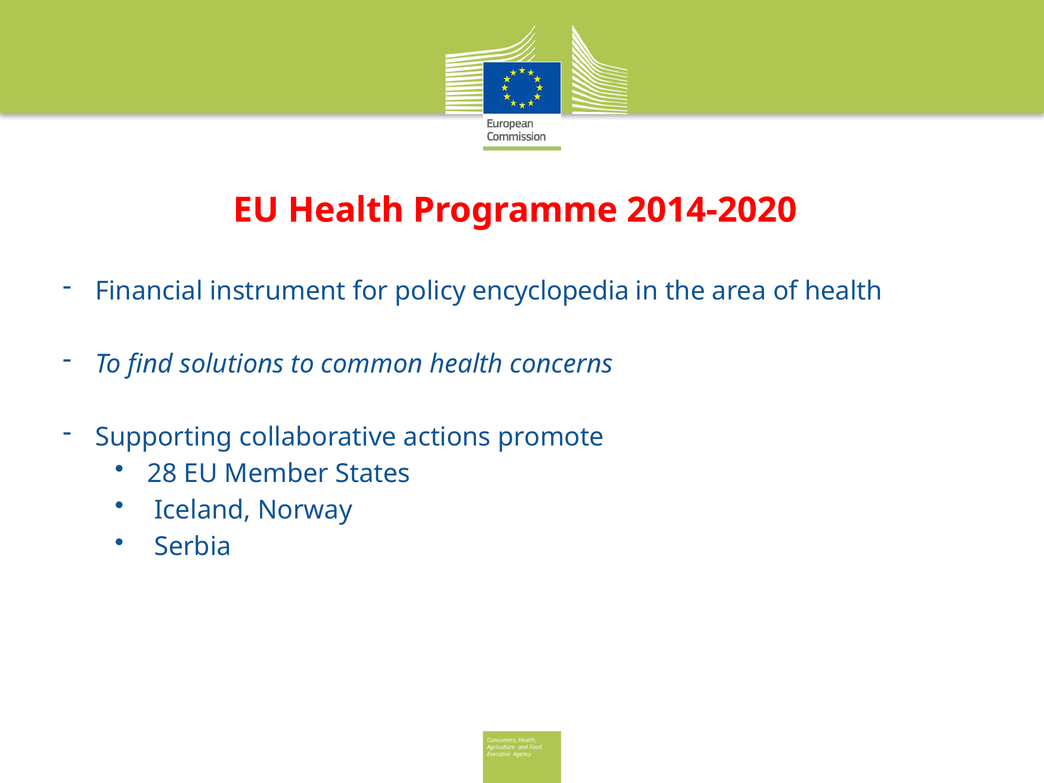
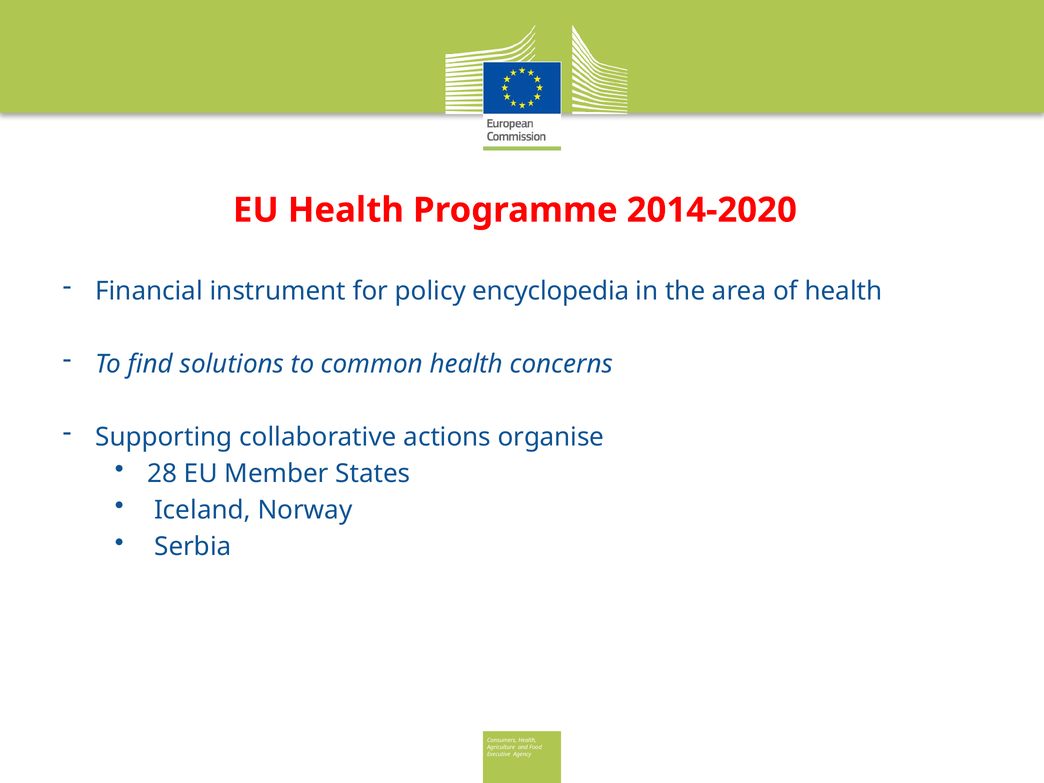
promote: promote -> organise (551, 437)
